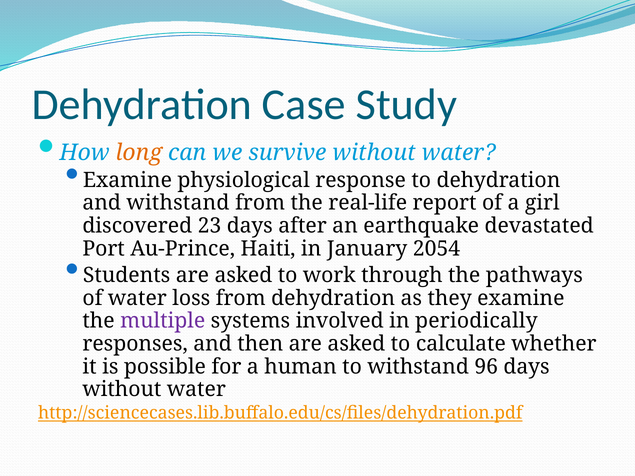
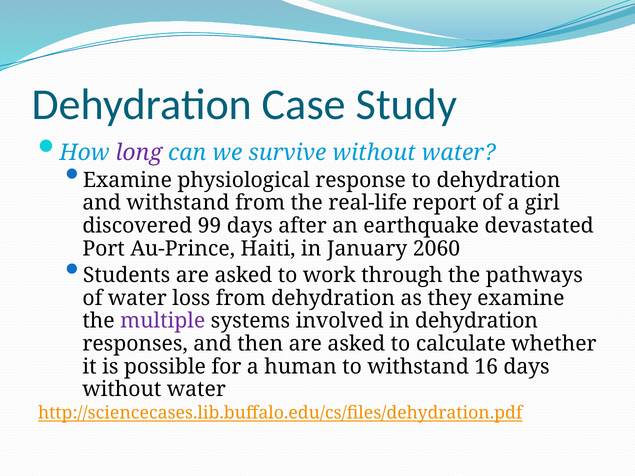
long colour: orange -> purple (139, 153)
23: 23 -> 99 (209, 226)
2054: 2054 -> 2060 (437, 249)
in periodically: periodically -> dehydration (477, 321)
96: 96 -> 16 (486, 367)
